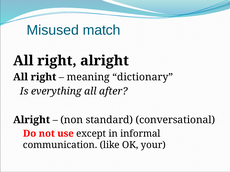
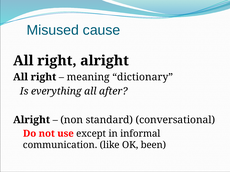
match: match -> cause (102, 30)
your: your -> been (153, 145)
